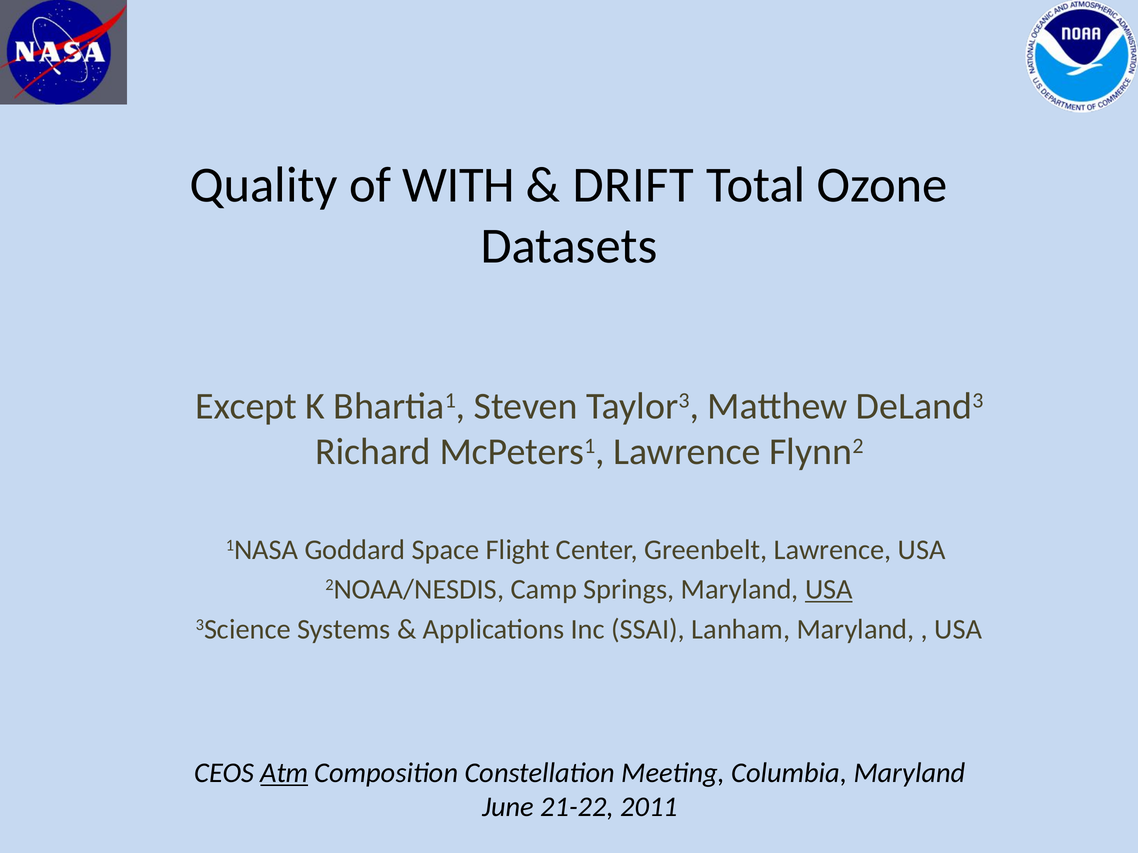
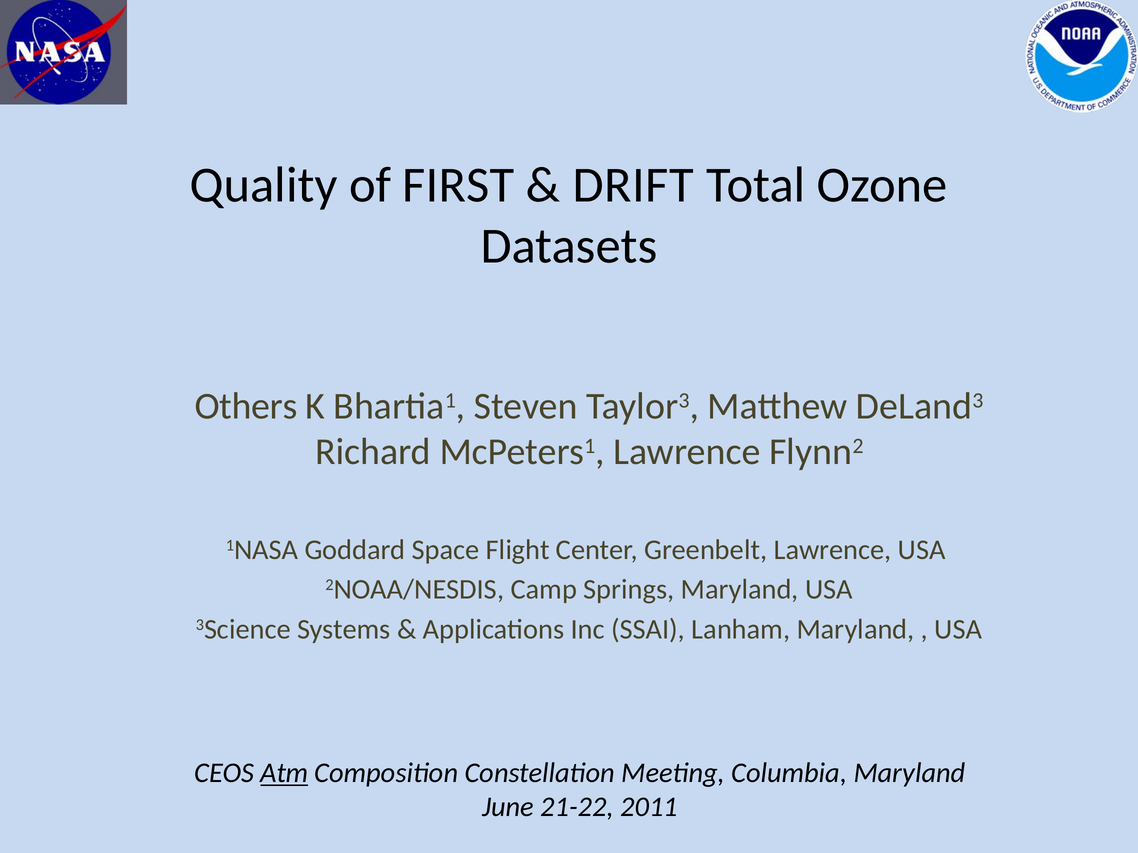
WITH: WITH -> FIRST (458, 185)
Except: Except -> Others (246, 407)
USA underline: present -> none (829, 590)
